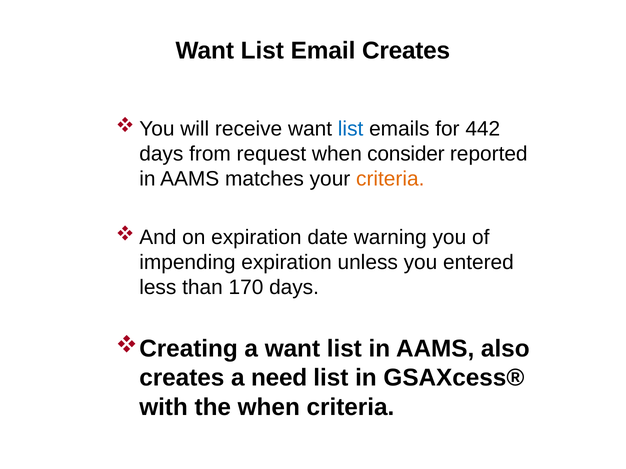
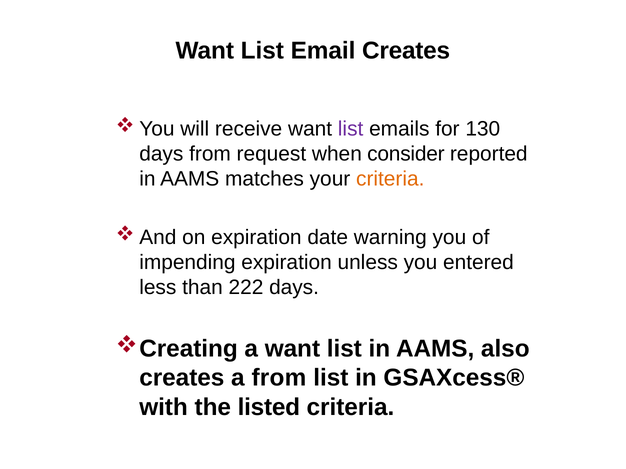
list colour: blue -> purple (351, 129)
442: 442 -> 130 (483, 129)
170: 170 -> 222 (246, 288)
a need: need -> from (279, 378)
the when: when -> listed (269, 408)
